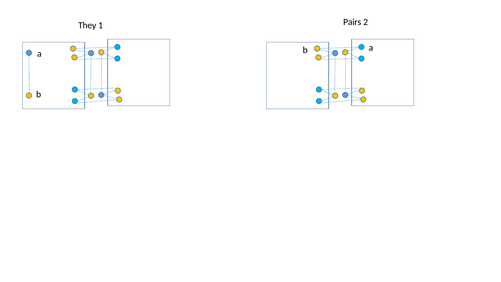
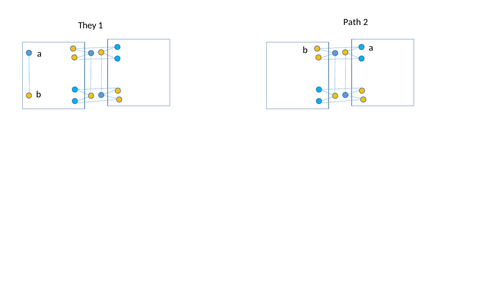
Pairs: Pairs -> Path (352, 22)
